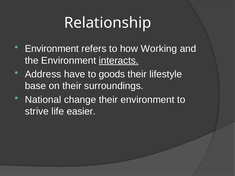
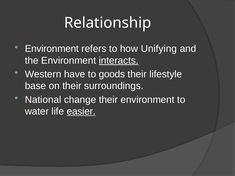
Working: Working -> Unifying (159, 49)
Address: Address -> Western (43, 74)
strive: strive -> water (37, 112)
easier underline: none -> present (81, 112)
